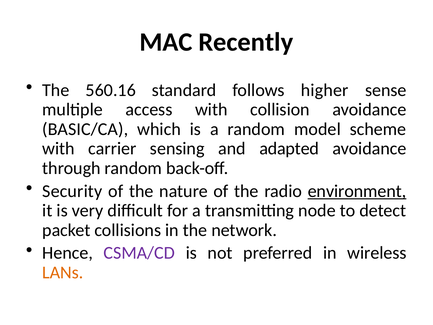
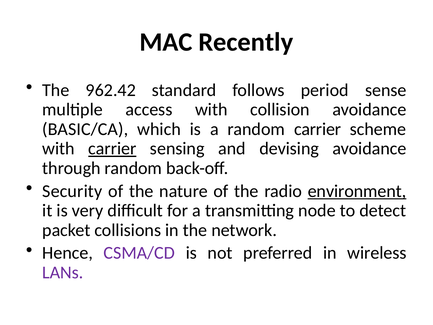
560.16: 560.16 -> 962.42 (111, 90)
higher: higher -> period (325, 90)
random model: model -> carrier (318, 129)
carrier underline: none -> present (112, 148)
adapted: adapted -> devising (289, 148)
LANs colour: orange -> purple (63, 272)
